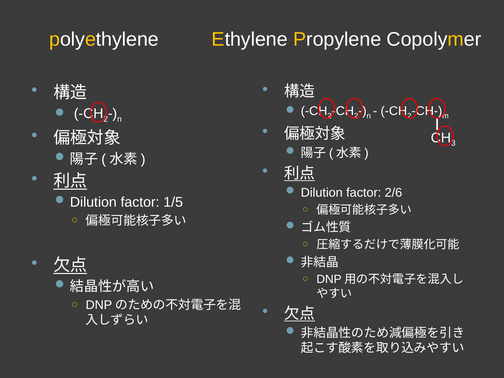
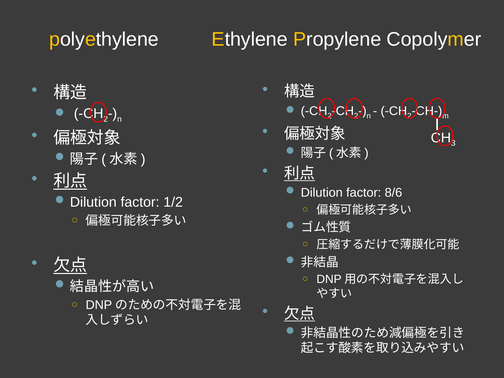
2/6: 2/6 -> 8/6 (393, 193)
1/5: 1/5 -> 1/2 (173, 202)
